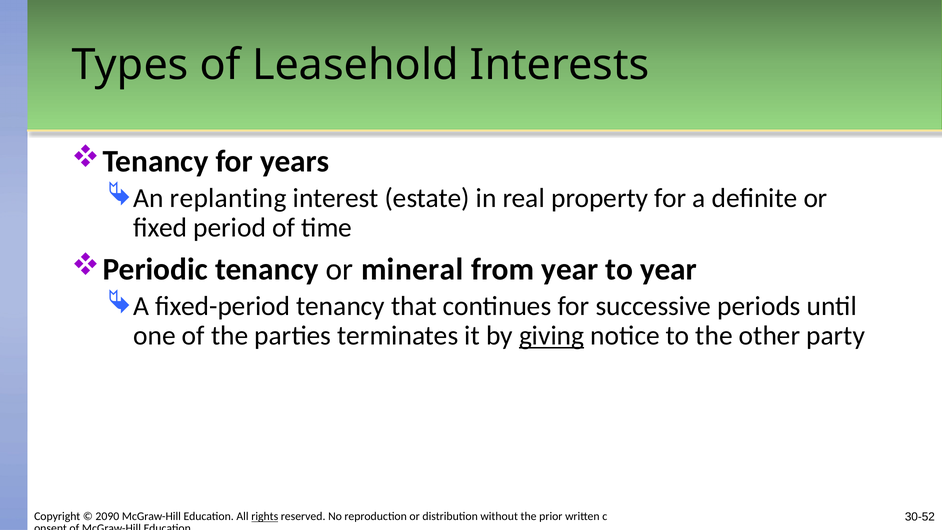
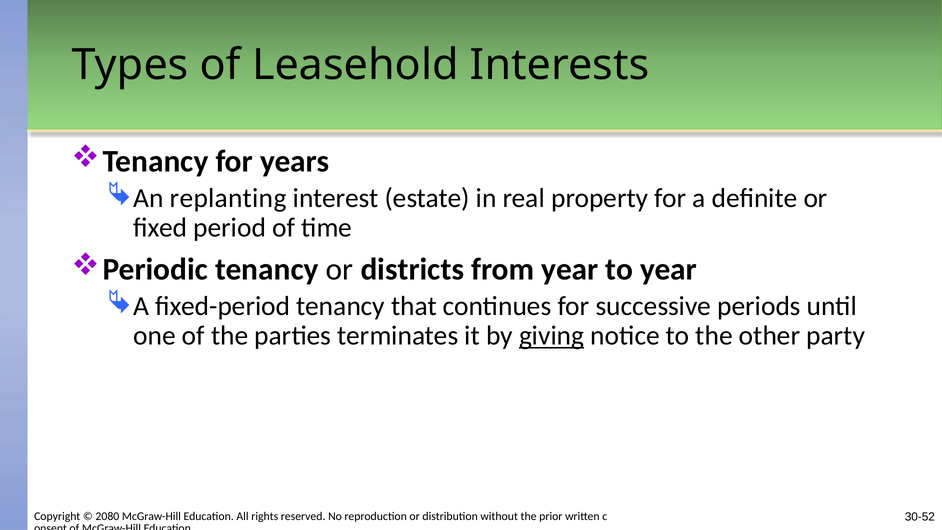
mineral: mineral -> districts (412, 269)
2090: 2090 -> 2080 (107, 516)
rights underline: present -> none (265, 516)
